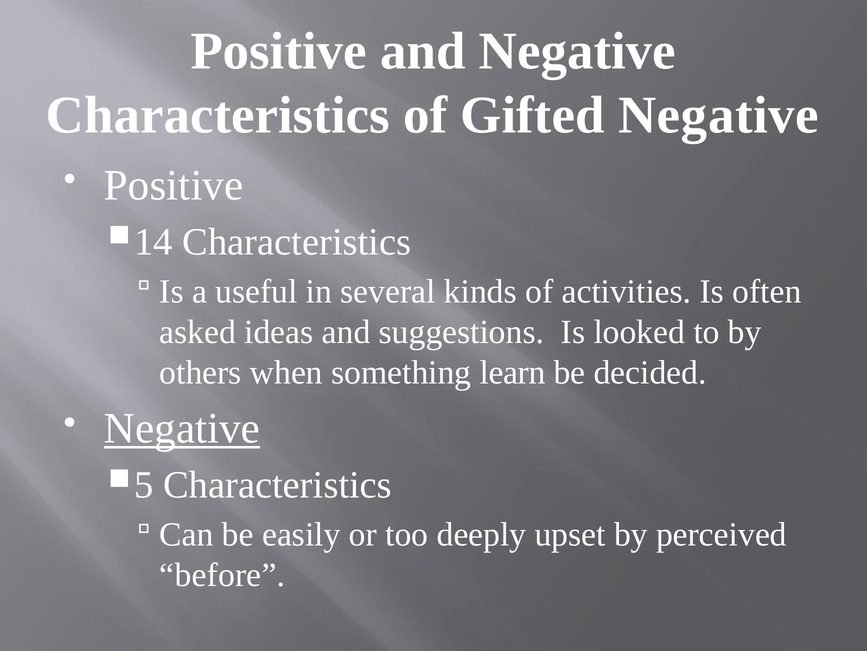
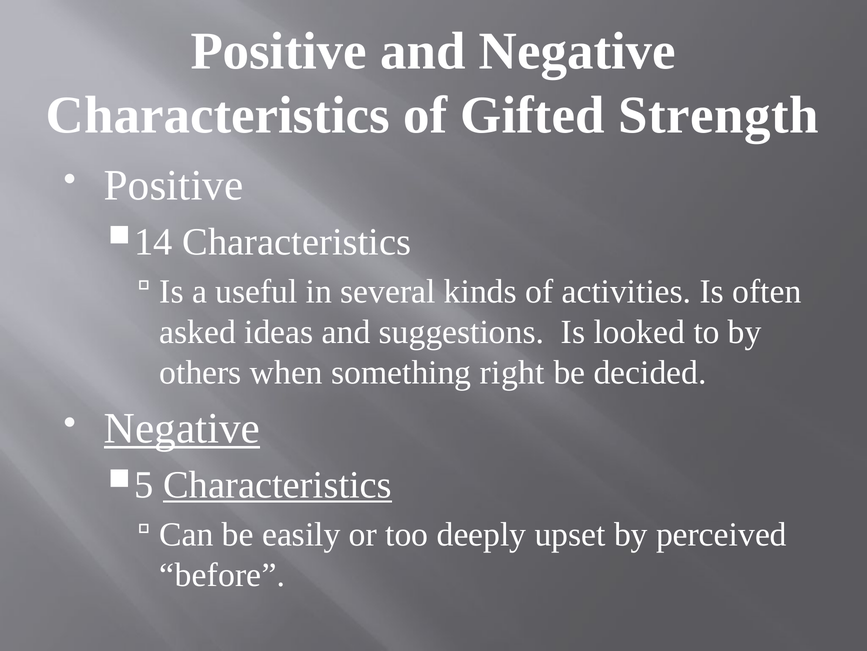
Gifted Negative: Negative -> Strength (719, 115)
learn: learn -> right (512, 372)
Characteristics underline: none -> present (278, 484)
